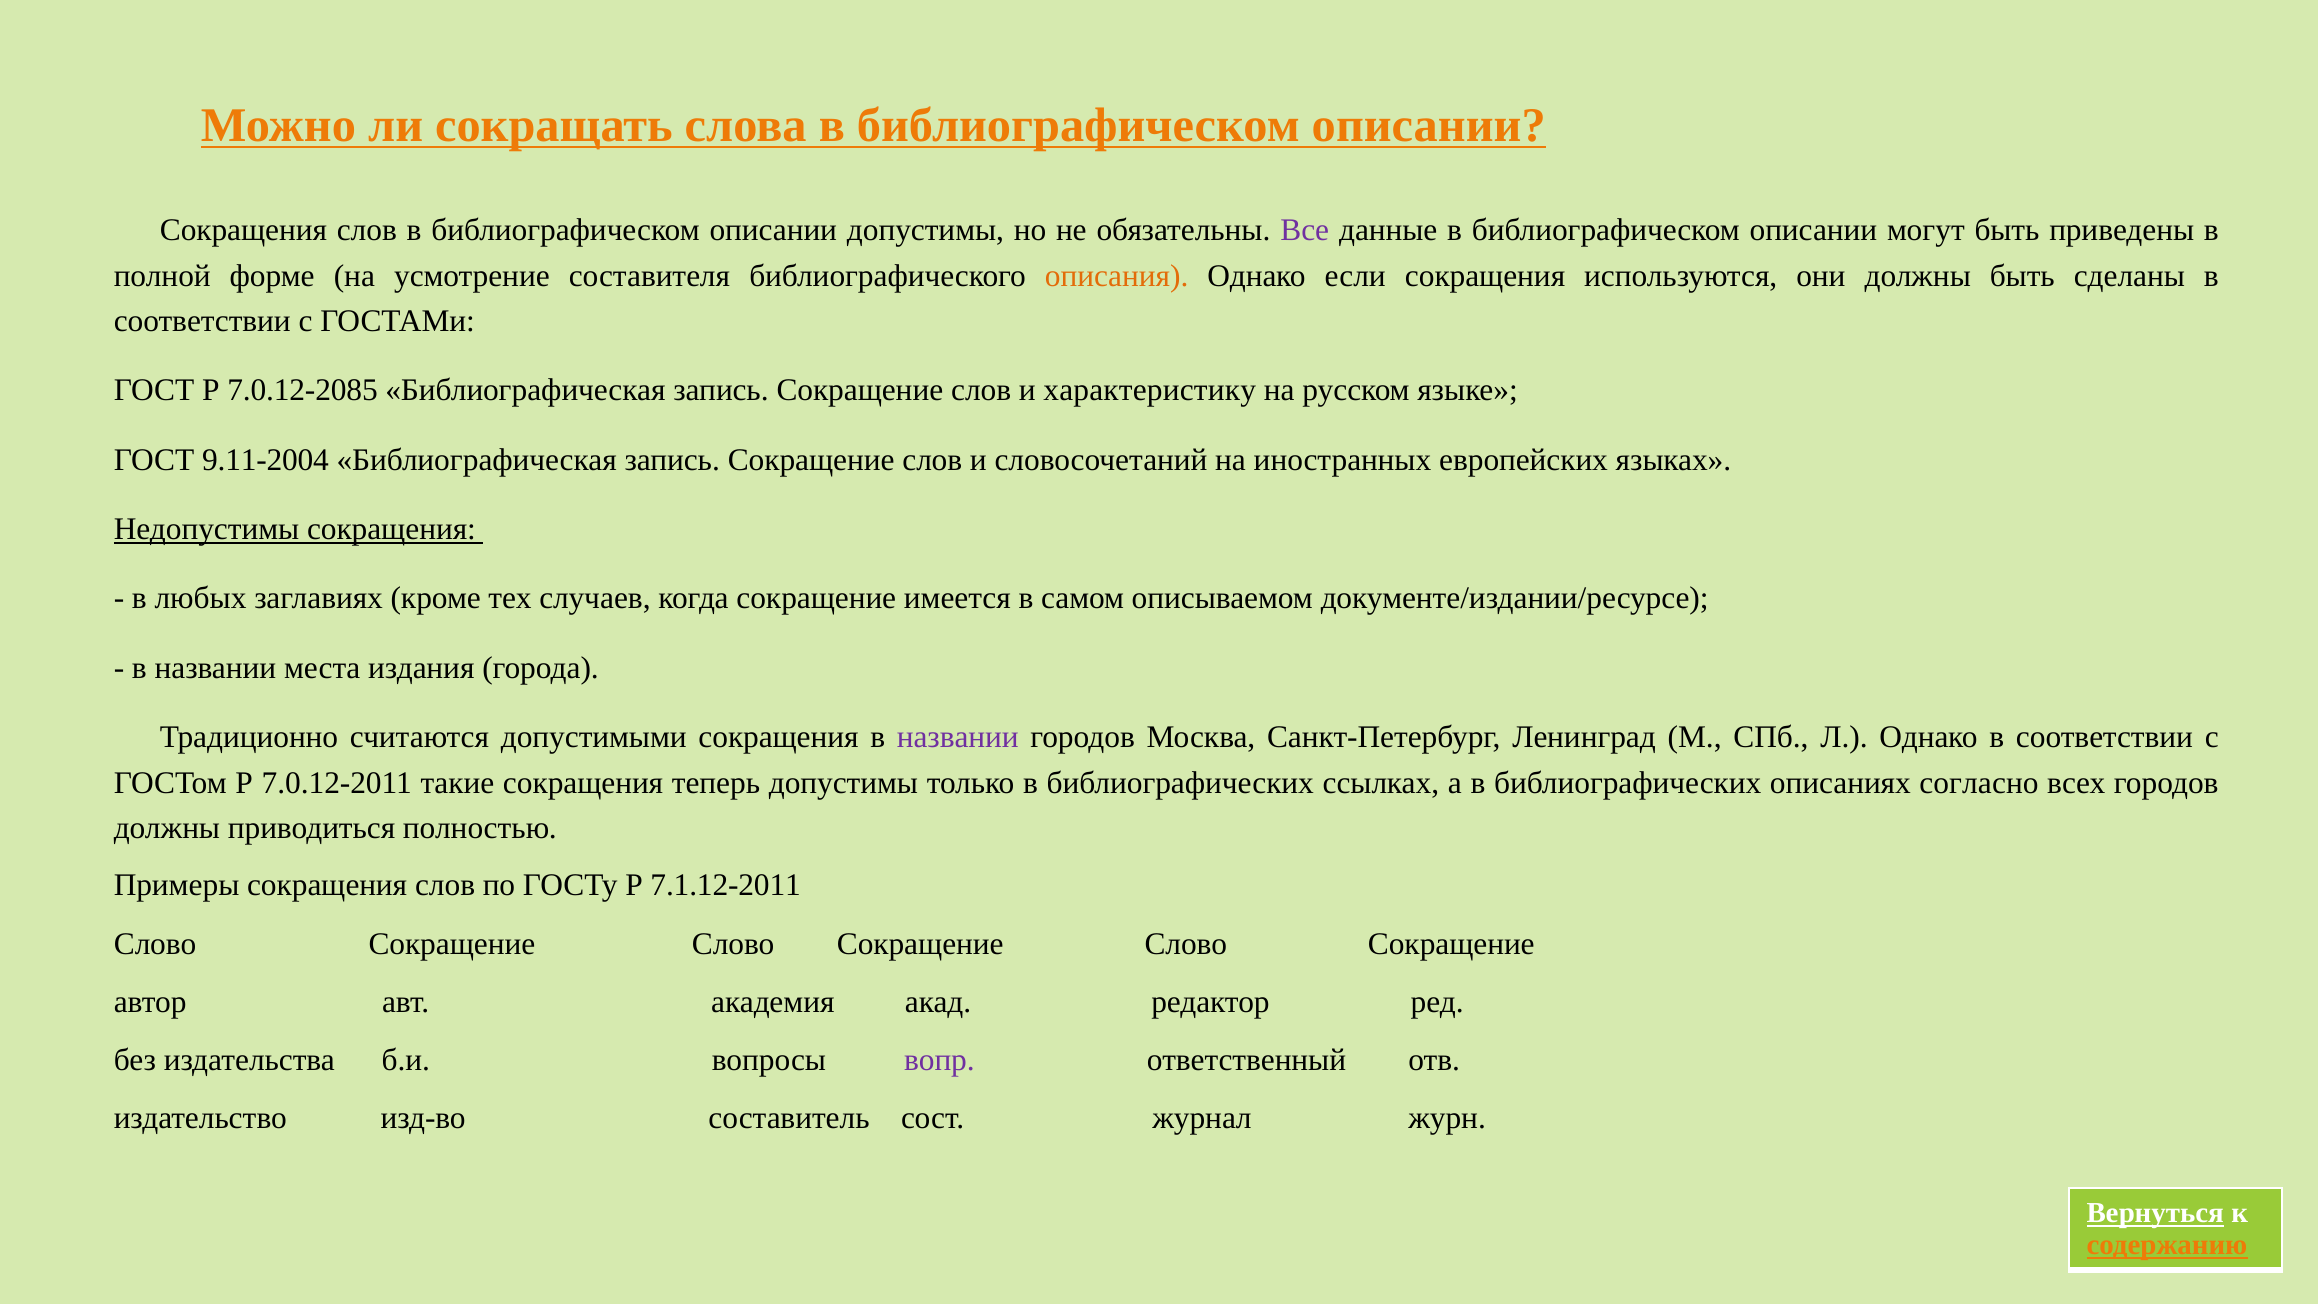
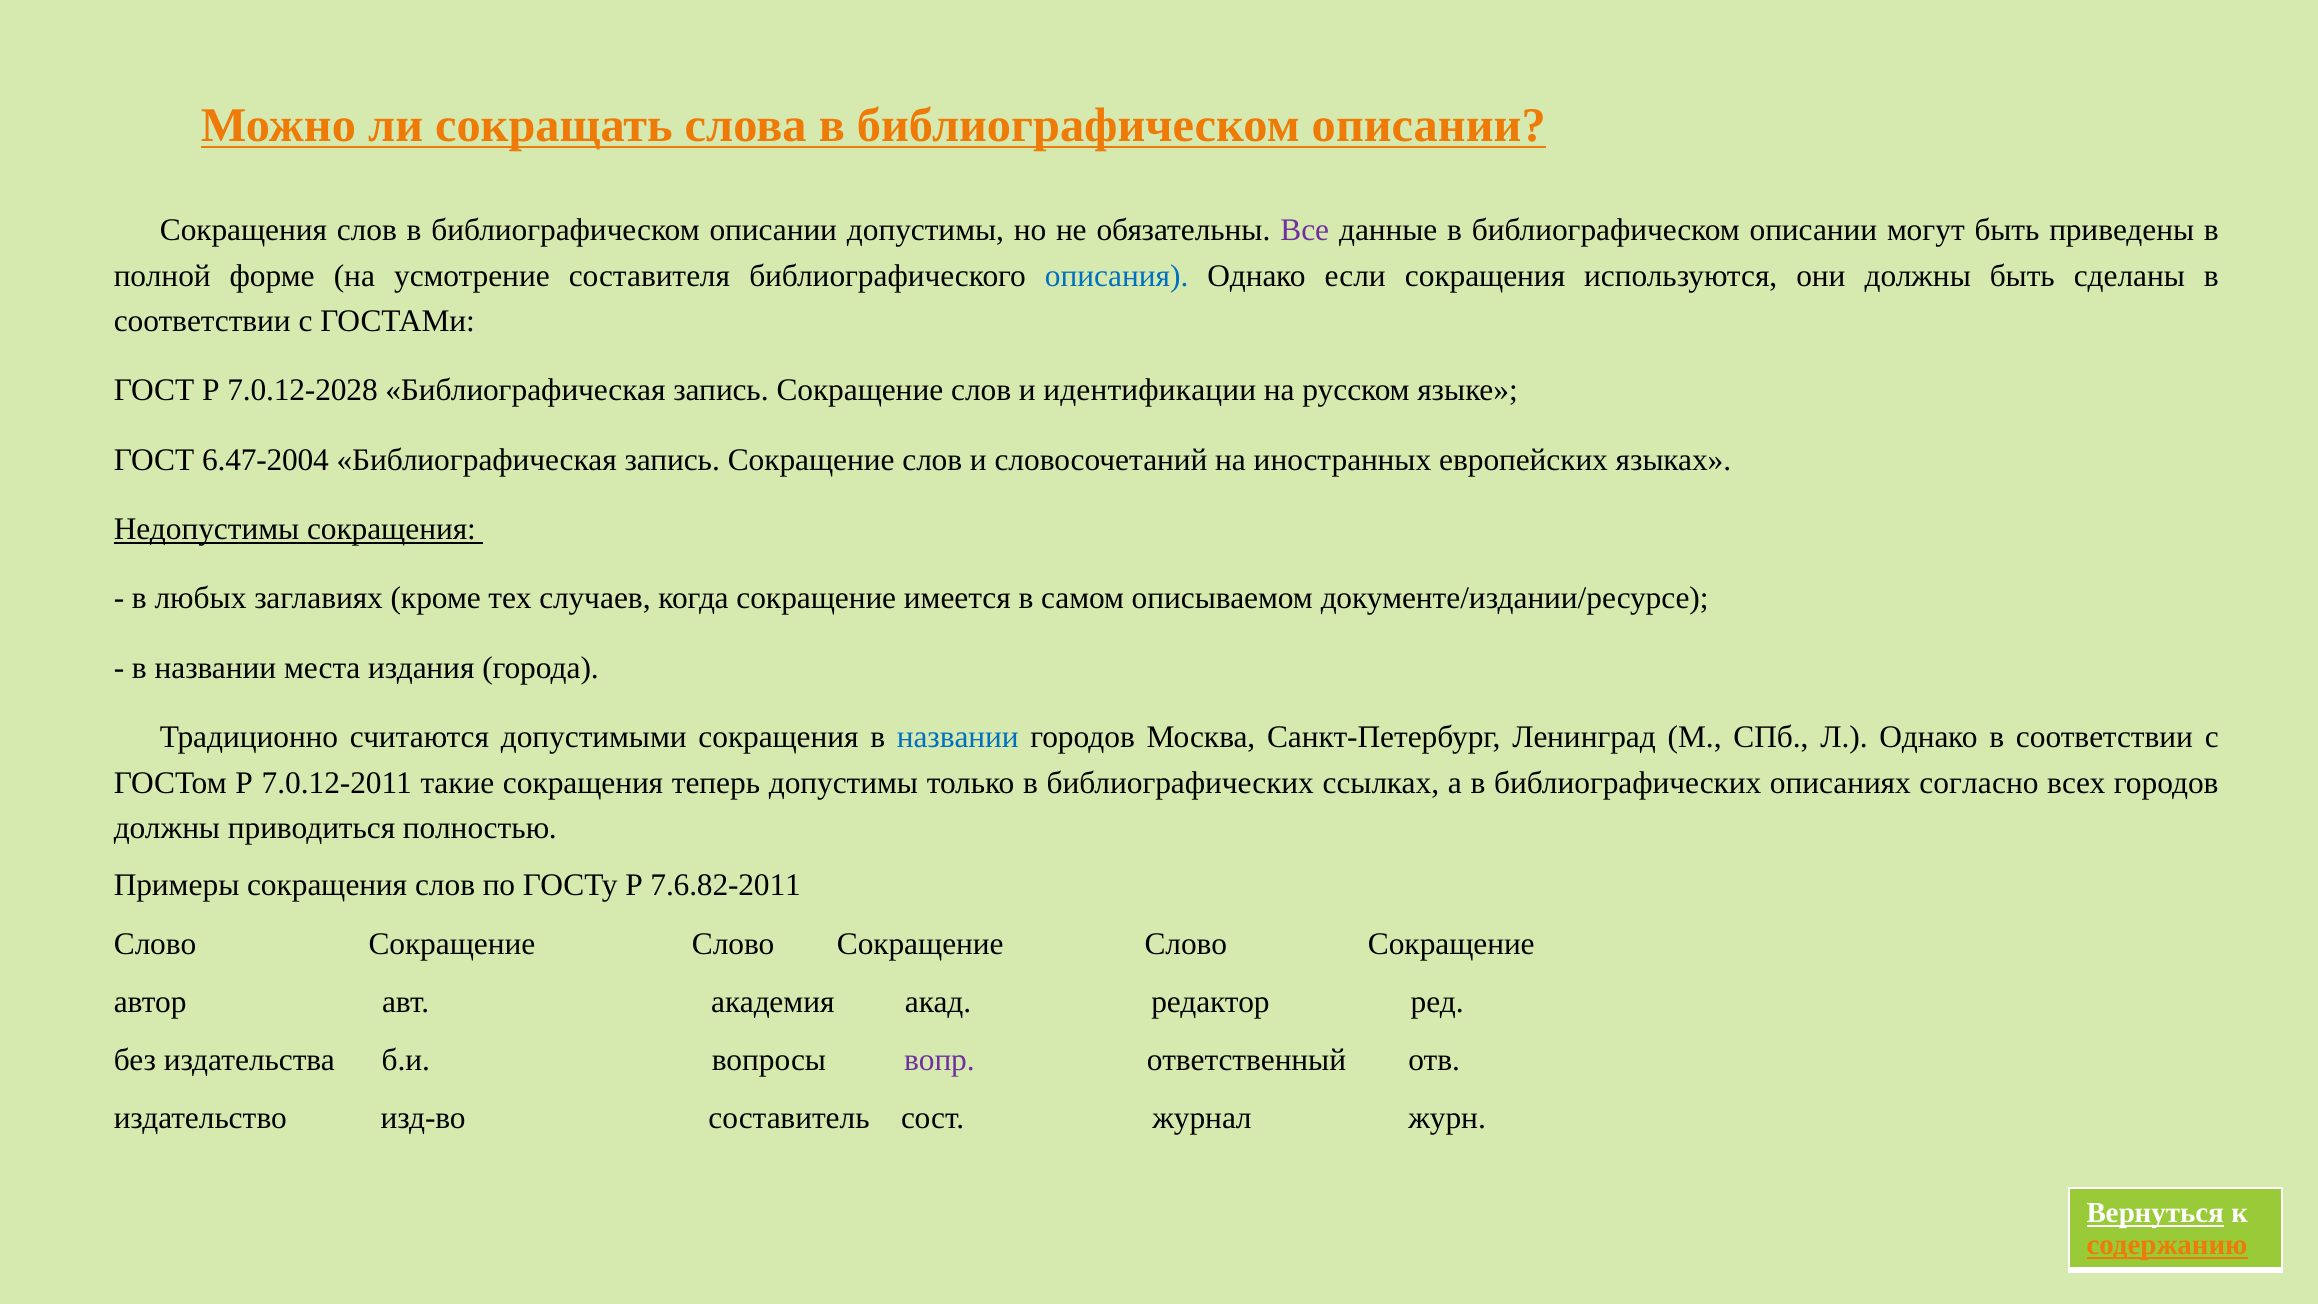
описания colour: orange -> blue (1117, 276)
7.0.12-2085: 7.0.12-2085 -> 7.0.12-2028 (303, 390)
характеристику: характеристику -> идентификации (1150, 390)
9.11-2004: 9.11-2004 -> 6.47-2004 (266, 460)
названии colour: purple -> blue (958, 737)
7.1.12-2011: 7.1.12-2011 -> 7.6.82-2011 (726, 885)
